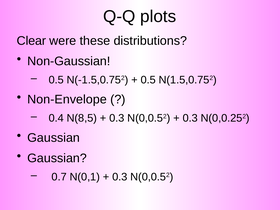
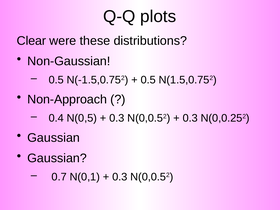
Non-Envelope: Non-Envelope -> Non-Approach (67, 99)
N(8,5: N(8,5 -> N(0,5 (82, 118)
